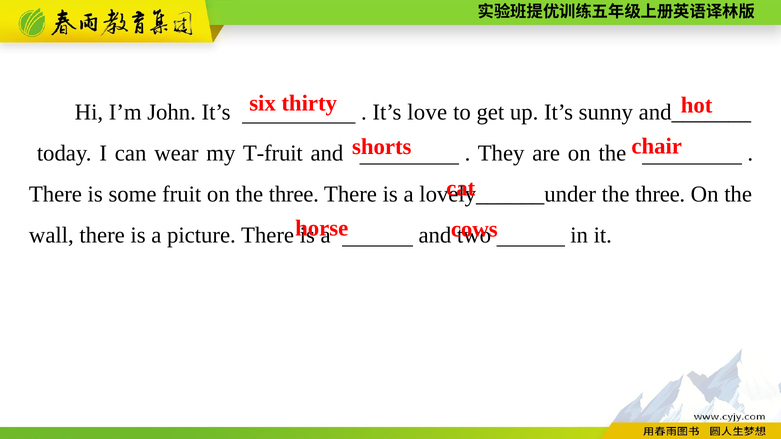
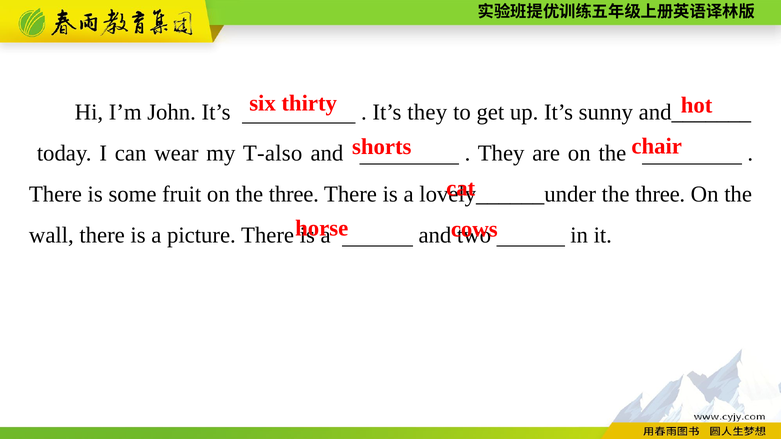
It’s love: love -> they (427, 112)
T-fruit: T-fruit -> T-also (273, 153)
